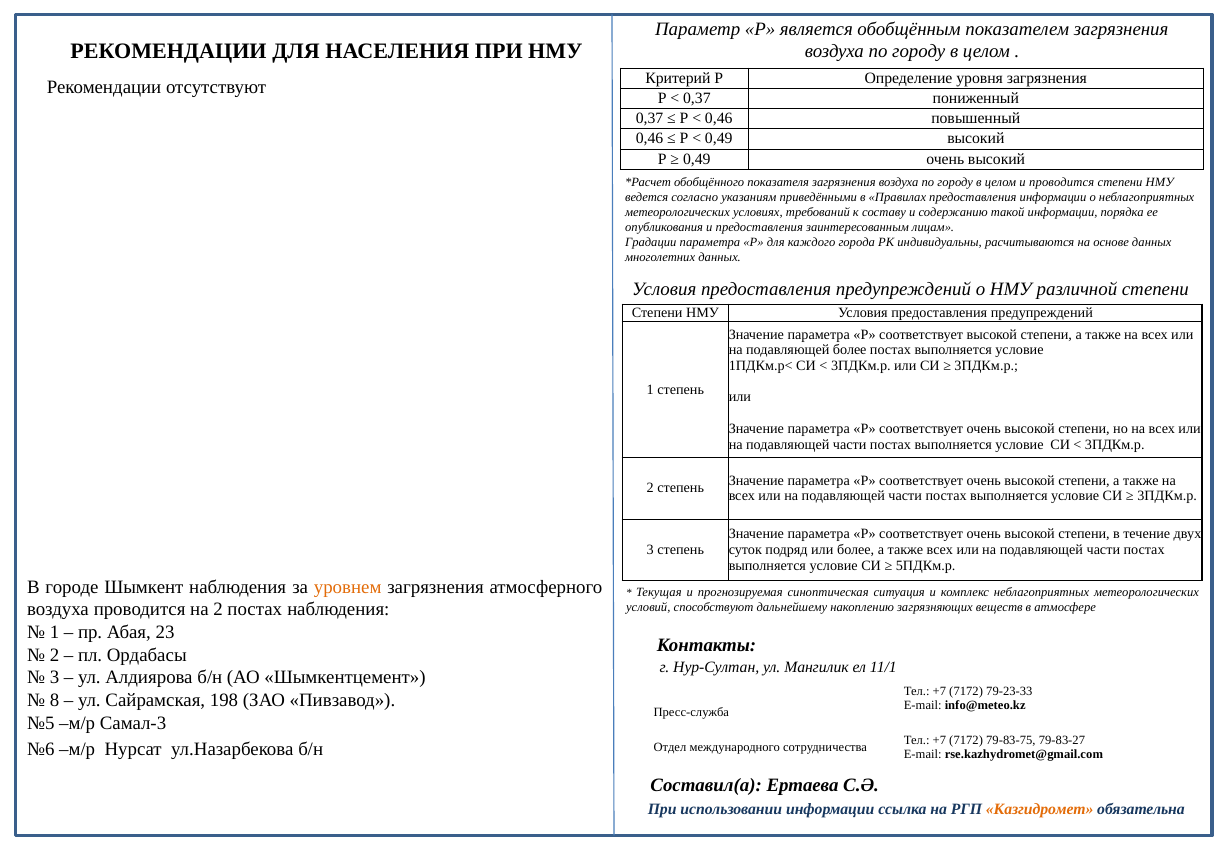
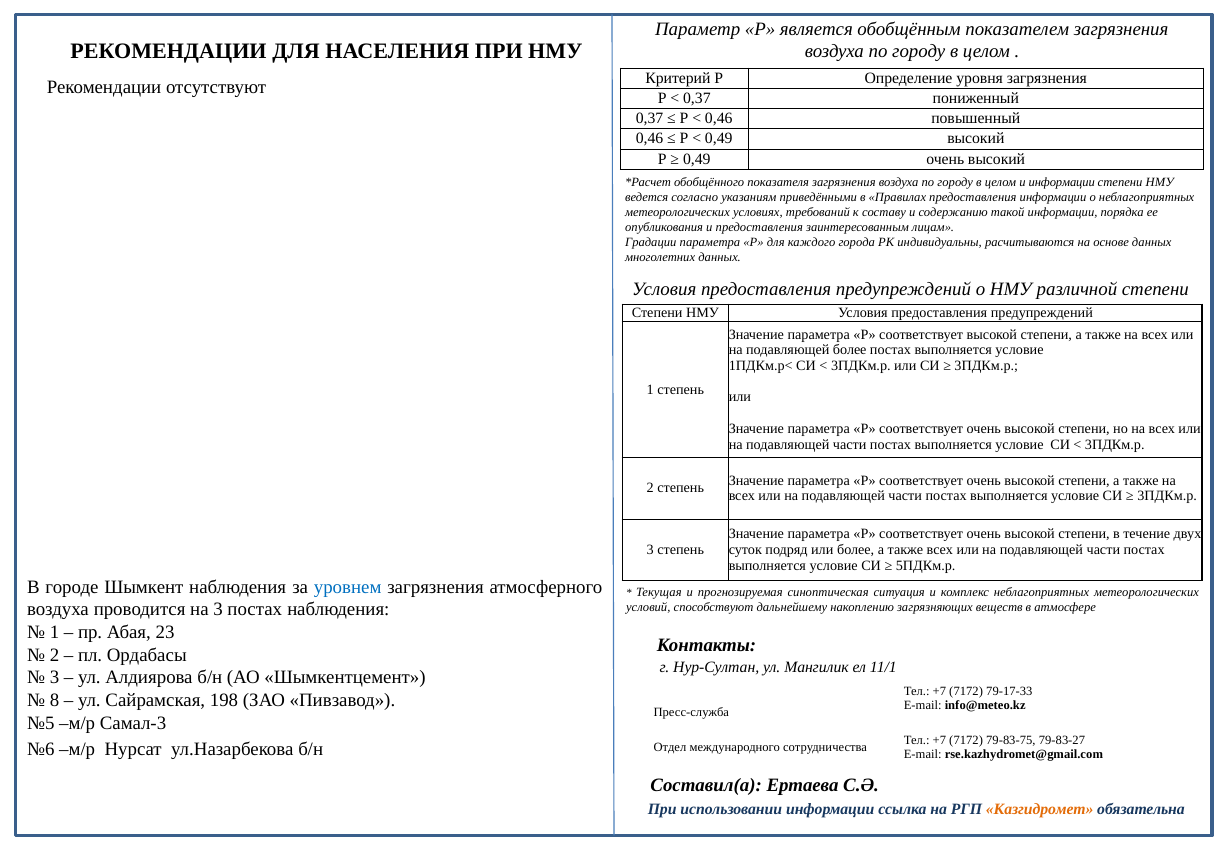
и проводится: проводится -> информации (1062, 182)
уровнем colour: orange -> blue (348, 587)
на 2: 2 -> 3 (218, 610)
79-23-33: 79-23-33 -> 79-17-33 (1009, 691)
